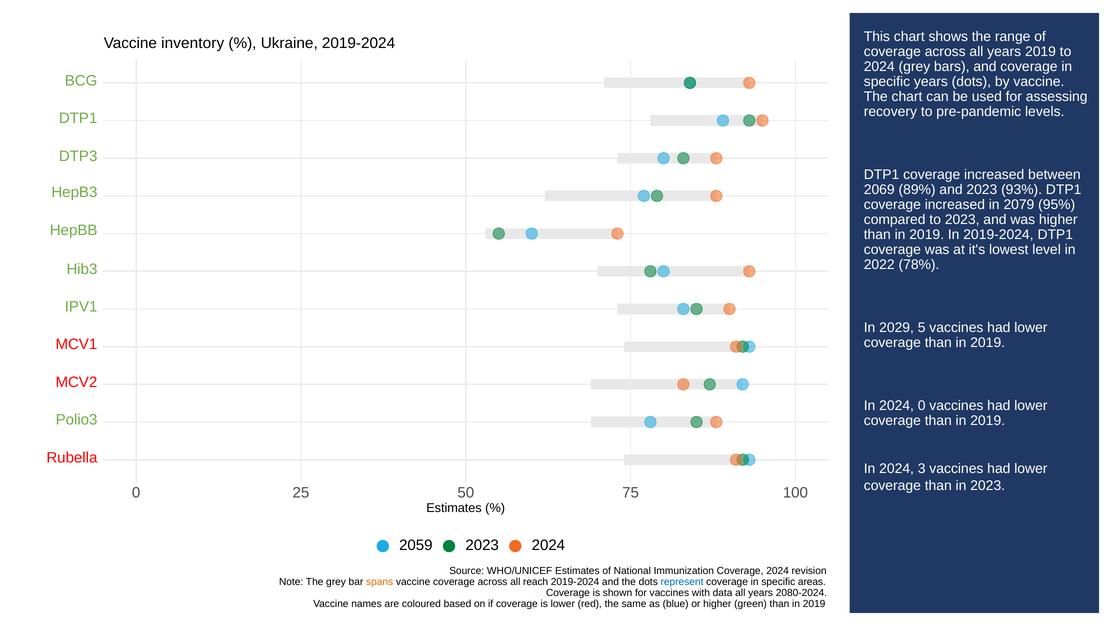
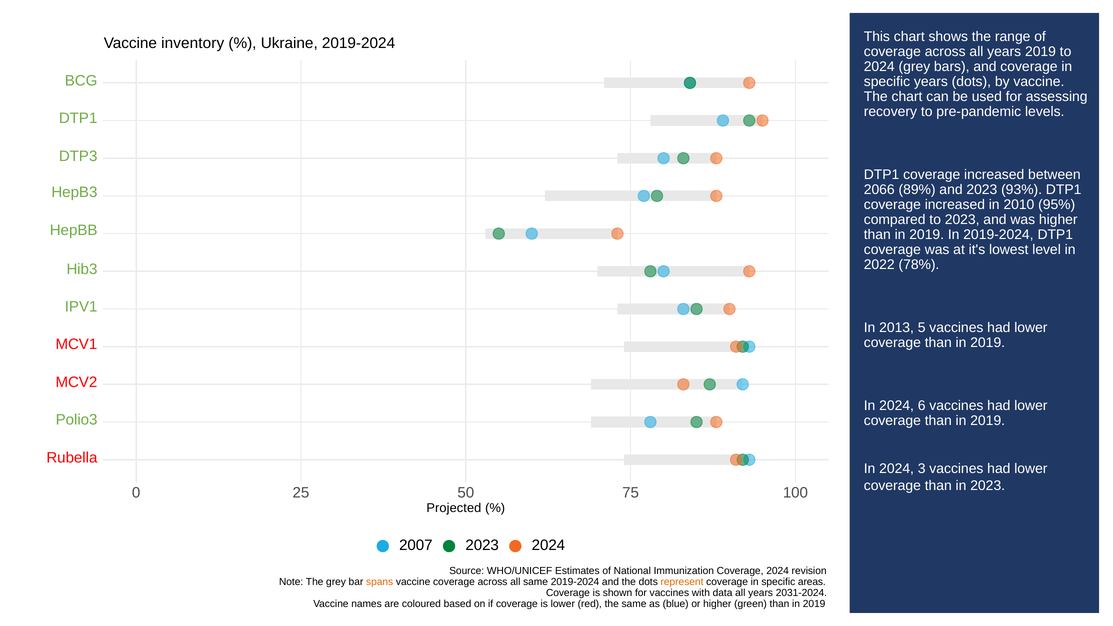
2069: 2069 -> 2066 (879, 190)
2079: 2079 -> 2010 (1019, 205)
2029: 2029 -> 2013 (897, 328)
2024 0: 0 -> 6 (922, 406)
Estimates: Estimates -> Projected (454, 508)
2059: 2059 -> 2007 (416, 546)
all reach: reach -> same (536, 582)
represent colour: blue -> orange (682, 582)
2080-2024: 2080-2024 -> 2031-2024 (801, 593)
